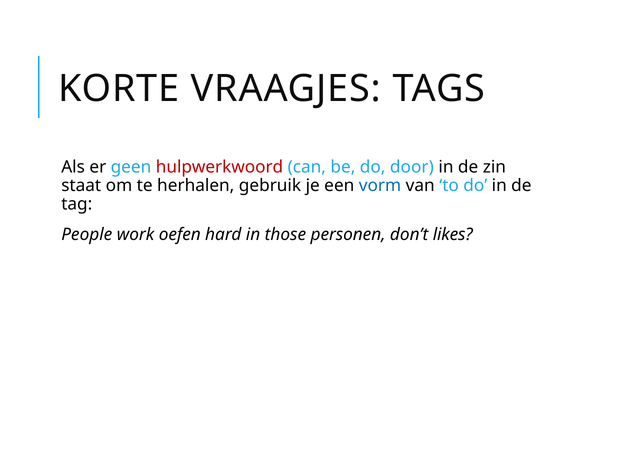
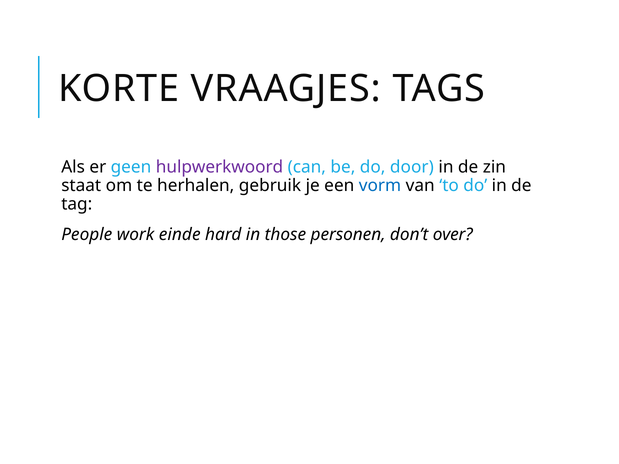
hulpwerkwoord colour: red -> purple (220, 167)
oefen: oefen -> einde (180, 235)
likes: likes -> over (453, 235)
